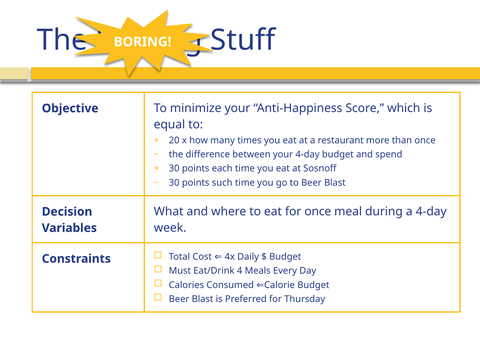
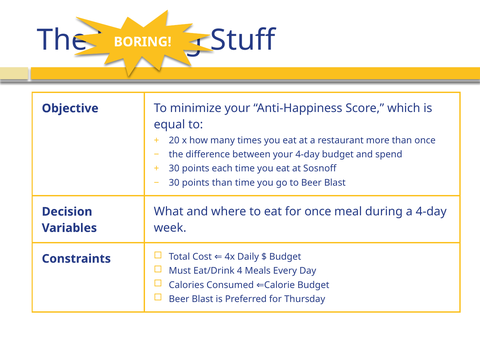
points such: such -> than (222, 183)
